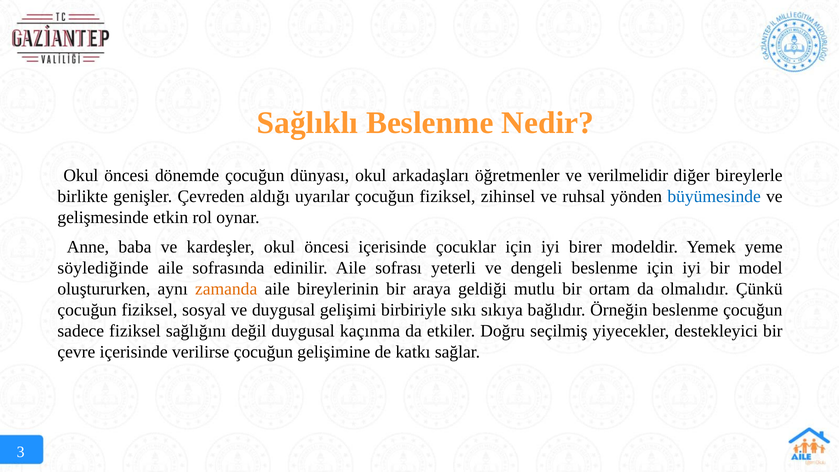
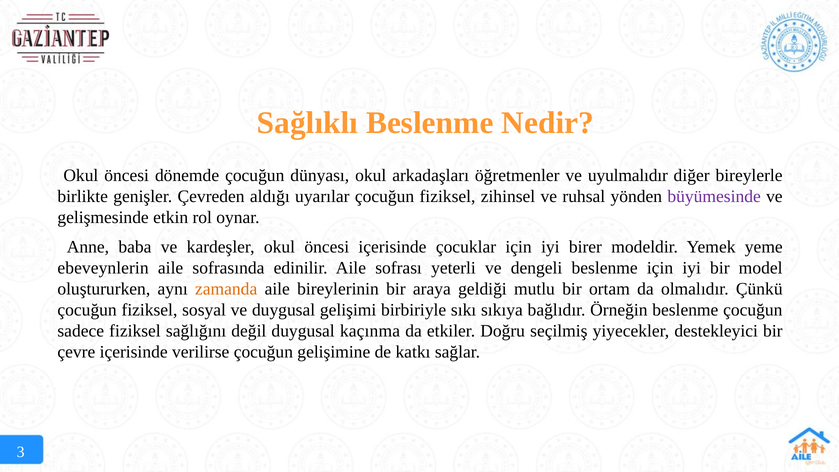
verilmelidir: verilmelidir -> uyulmalıdır (628, 175)
büyümesinde colour: blue -> purple (714, 196)
söylediğinde: söylediğinde -> ebeveynlerin (103, 268)
